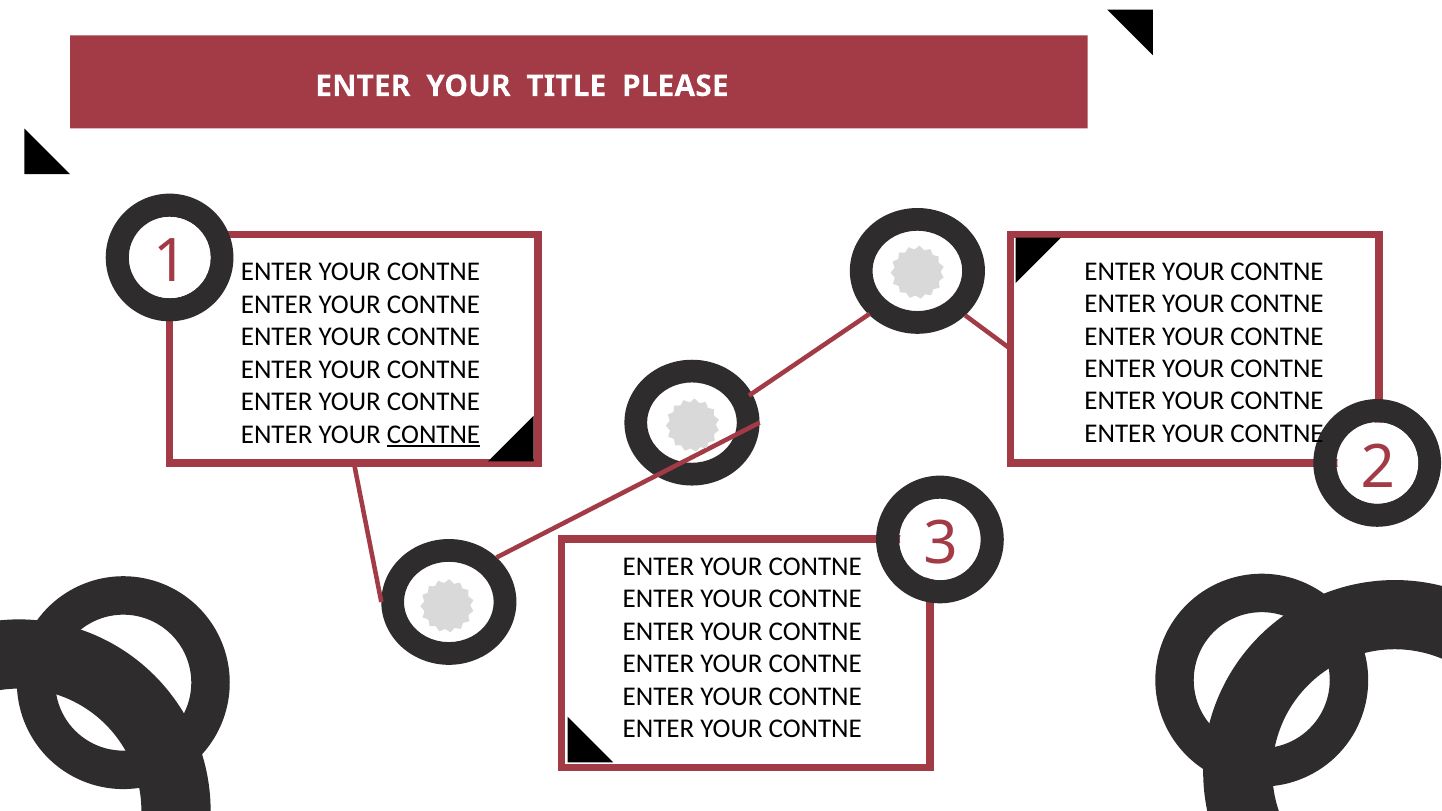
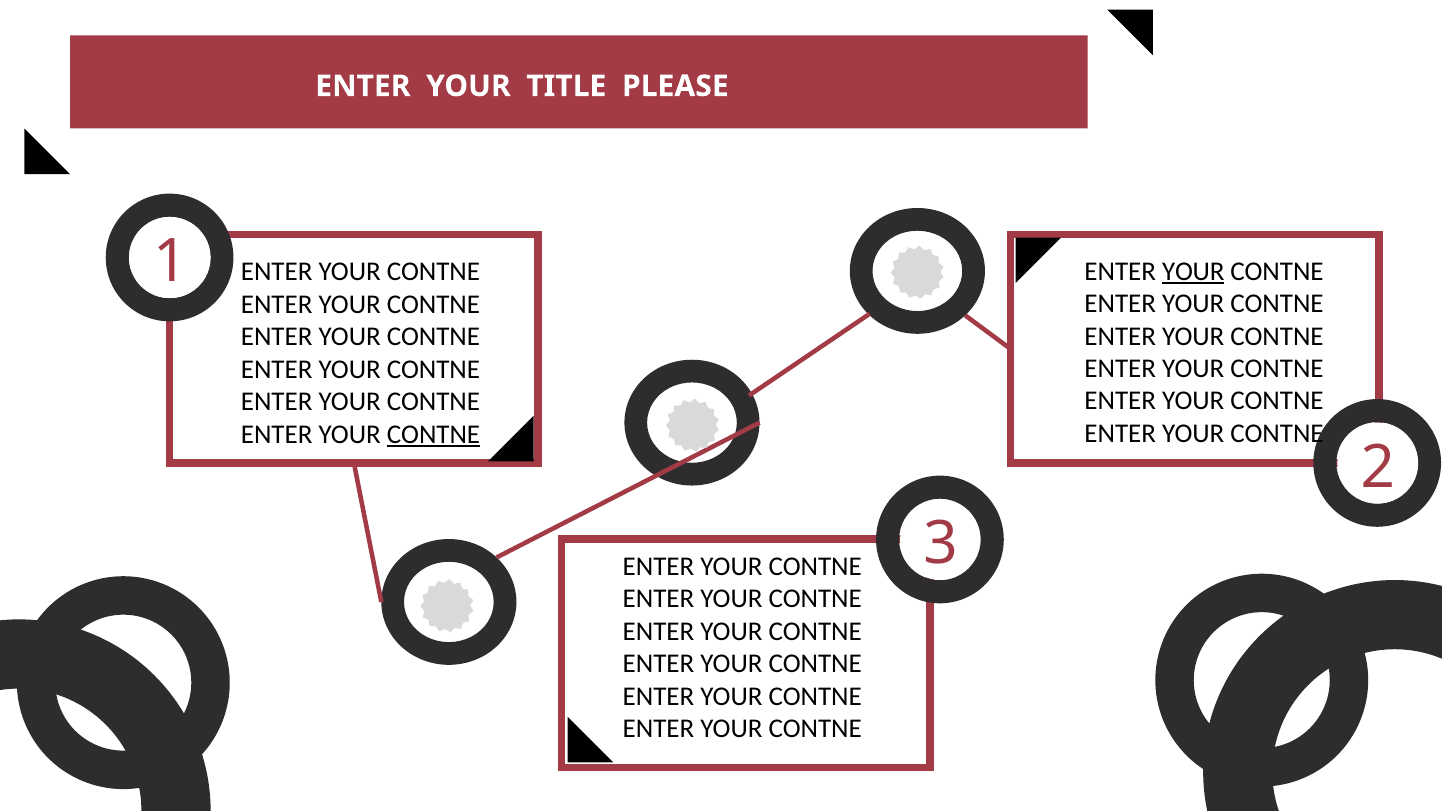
YOUR underline: none -> present (1193, 271)
